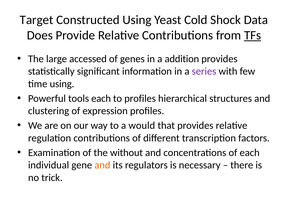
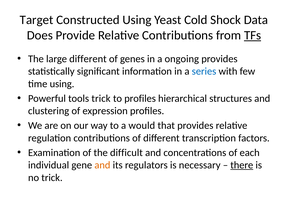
large accessed: accessed -> different (88, 59)
addition: addition -> ongoing (182, 59)
series colour: purple -> blue (204, 71)
tools each: each -> trick (101, 98)
without: without -> difficult (126, 153)
there underline: none -> present (242, 165)
